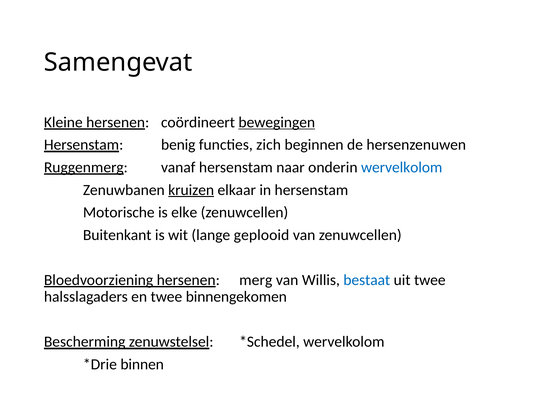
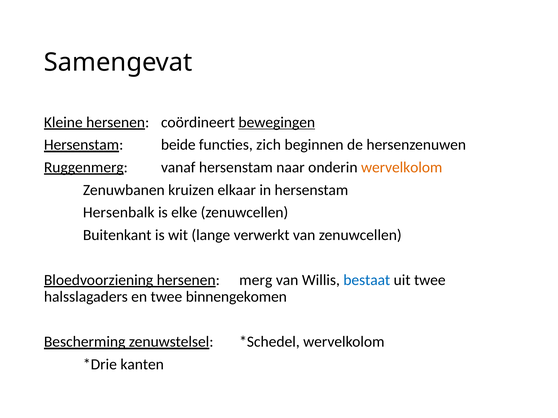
benig: benig -> beide (178, 145)
wervelkolom colour: blue -> orange (402, 168)
kruizen underline: present -> none (191, 190)
Motorische: Motorische -> Hersenbalk (119, 213)
geplooid: geplooid -> verwerkt (262, 235)
binnen: binnen -> kanten (142, 365)
